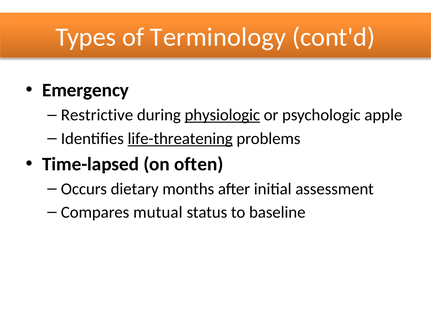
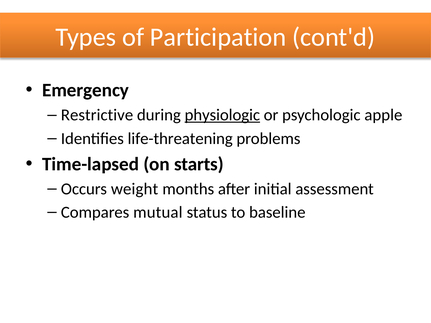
Terminology: Terminology -> Participation (218, 37)
life-threatening underline: present -> none (180, 139)
often: often -> starts (199, 164)
dietary: dietary -> weight (135, 189)
